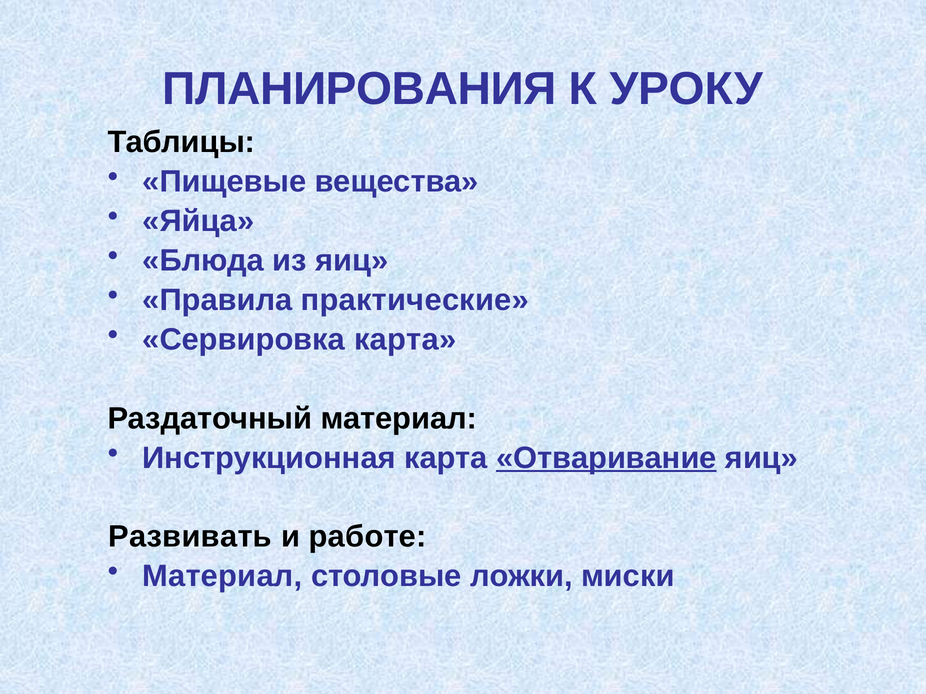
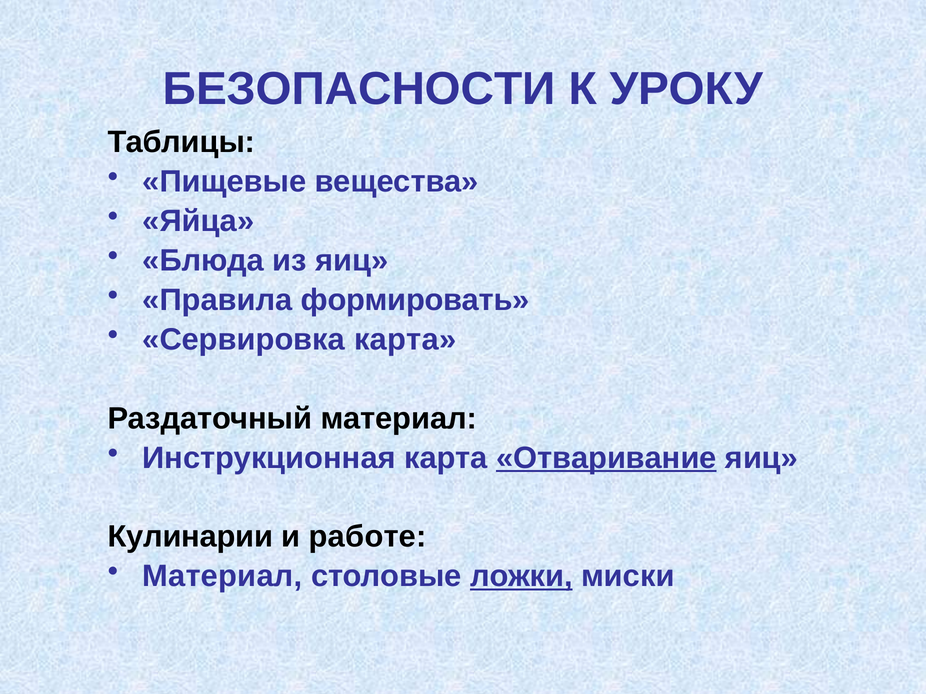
ПЛАНИРОВАНИЯ: ПЛАНИРОВАНИЯ -> БЕЗОПАСНОСТИ (359, 89)
практические: практические -> формировать (415, 300)
Развивать: Развивать -> Кулинарии (190, 537)
ложки underline: none -> present (521, 577)
